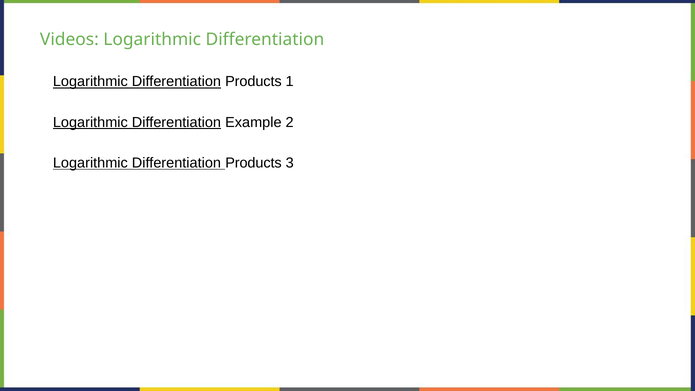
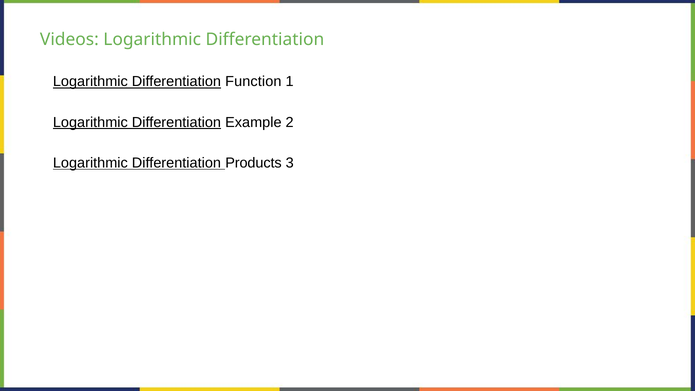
Products: Products -> Function (253, 82)
